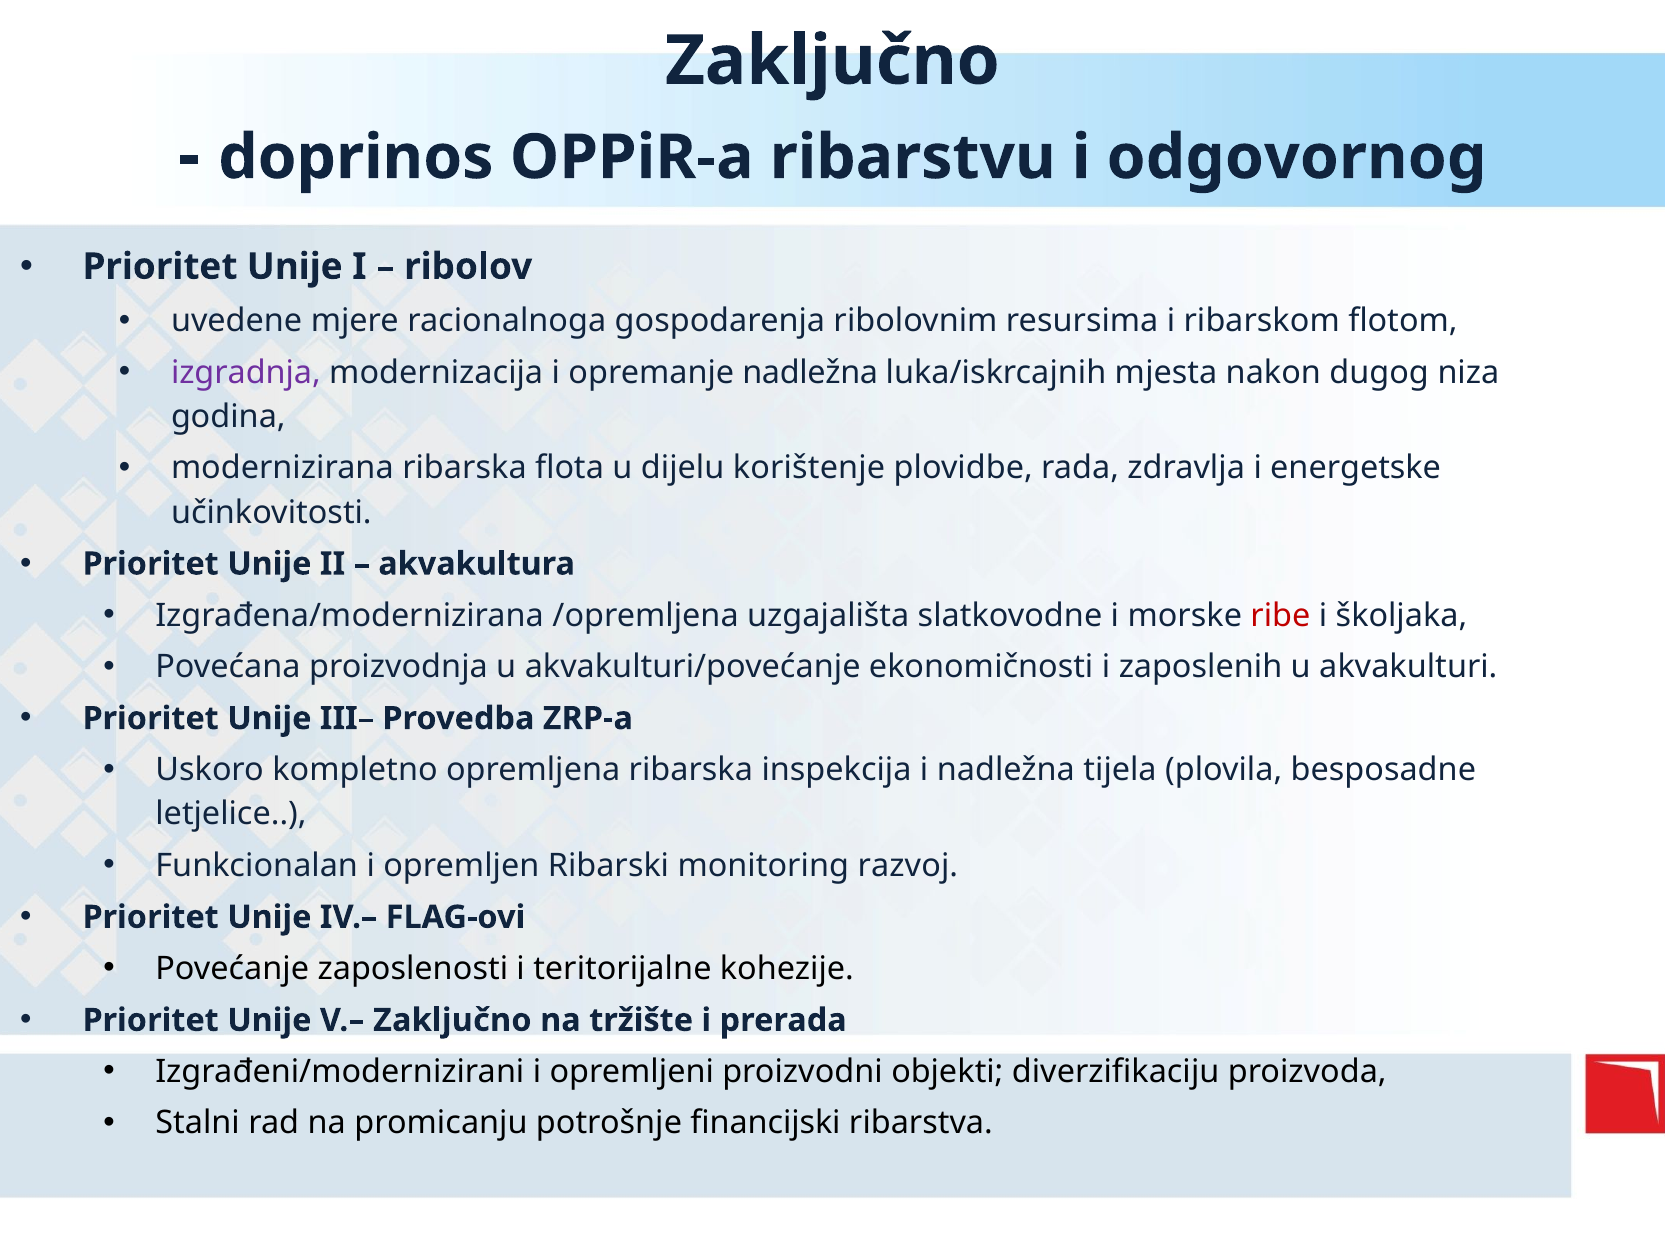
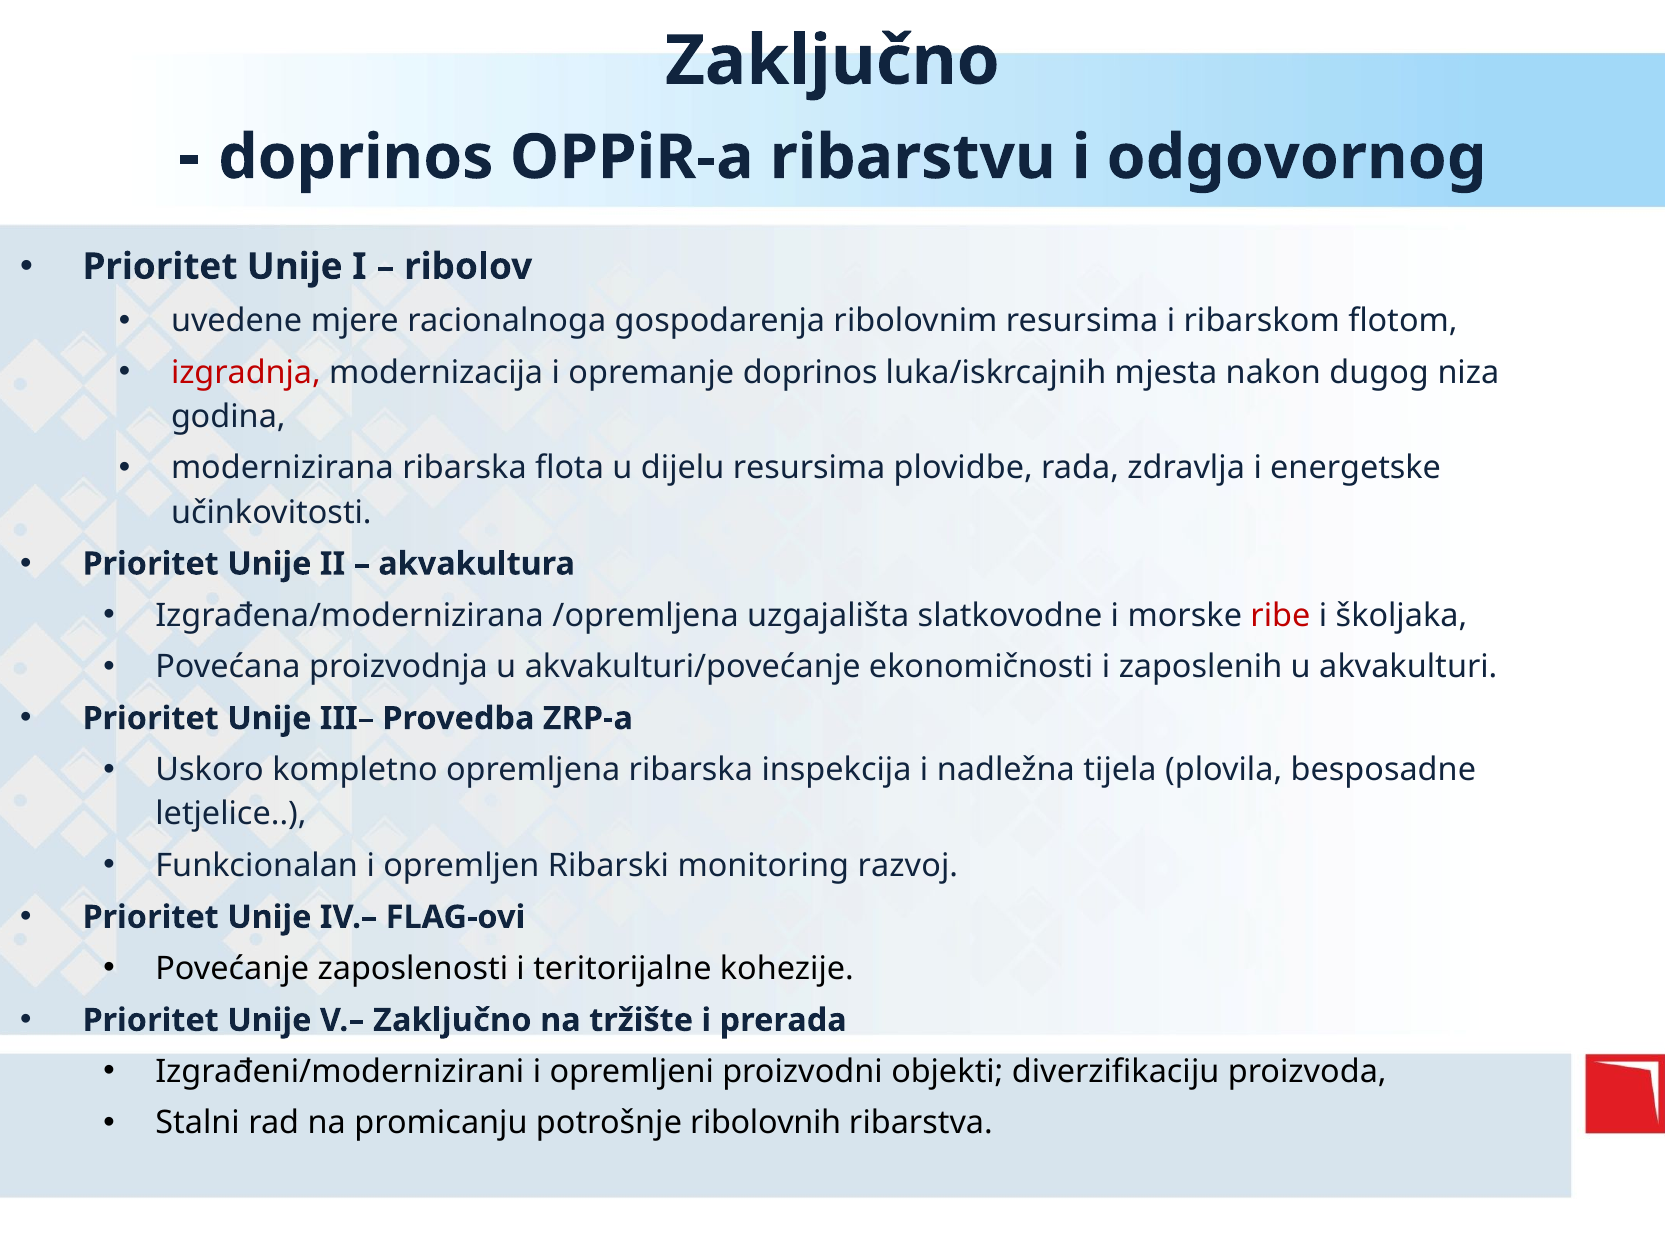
izgradnja colour: purple -> red (246, 372)
opremanje nadležna: nadležna -> doprinos (810, 372)
dijelu korištenje: korištenje -> resursima (809, 468)
financijski: financijski -> ribolovnih (766, 1123)
